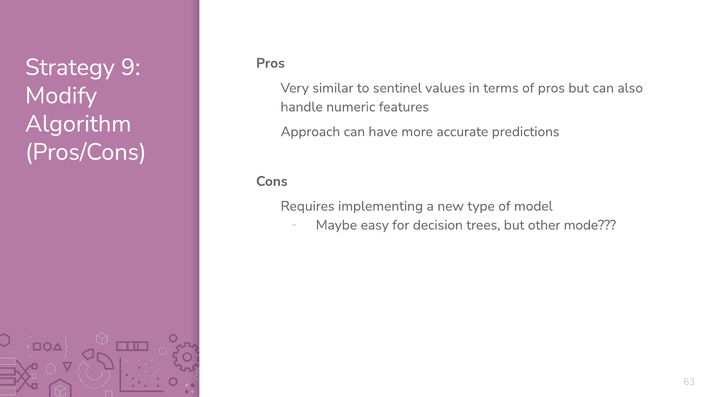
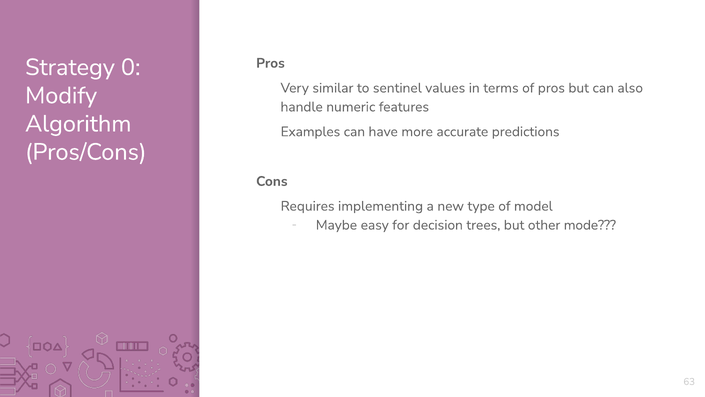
9: 9 -> 0 (131, 67)
Approach: Approach -> Examples (310, 132)
